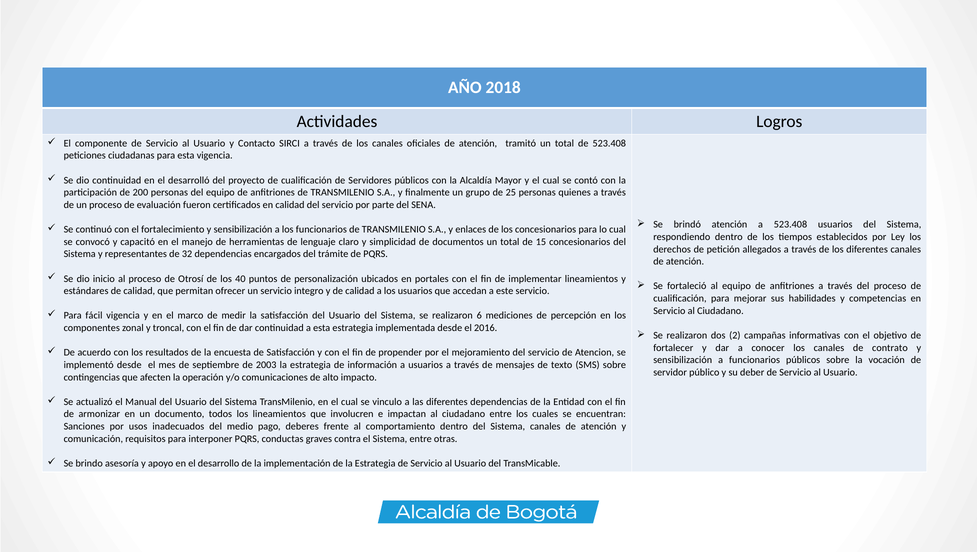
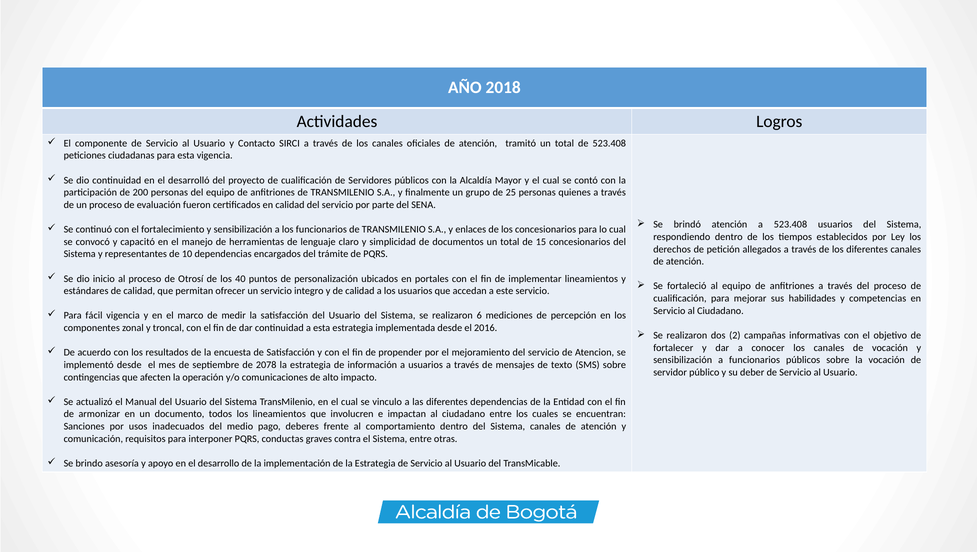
32: 32 -> 10 (187, 254)
de contrato: contrato -> vocación (890, 347)
2003: 2003 -> 2078 (266, 365)
